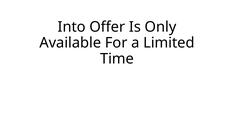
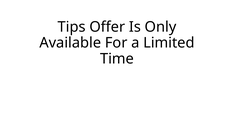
Into: Into -> Tips (72, 27)
